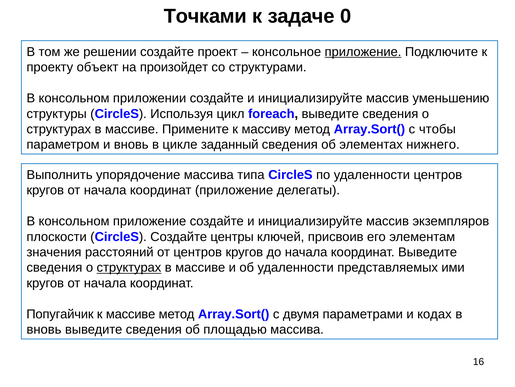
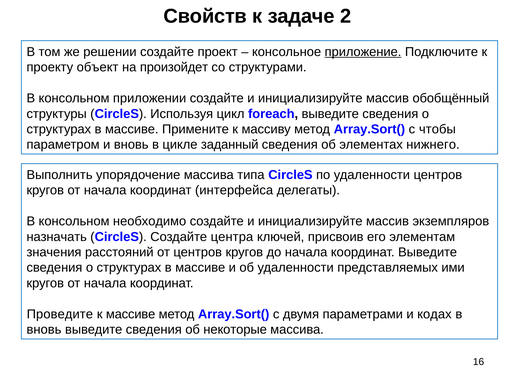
Точками: Точками -> Свойств (205, 16)
0: 0 -> 2 (346, 16)
уменьшению: уменьшению -> обобщённый (451, 98)
координат приложение: приложение -> интерфейса (234, 190)
консольном приложение: приложение -> необходимо (150, 221)
плоскости: плоскости -> назначать (57, 236)
центры: центры -> центра (232, 236)
структурах underline: present -> none (129, 267)
Попугайчик: Попугайчик -> Проведите (60, 314)
площадью: площадью -> некоторые (235, 329)
